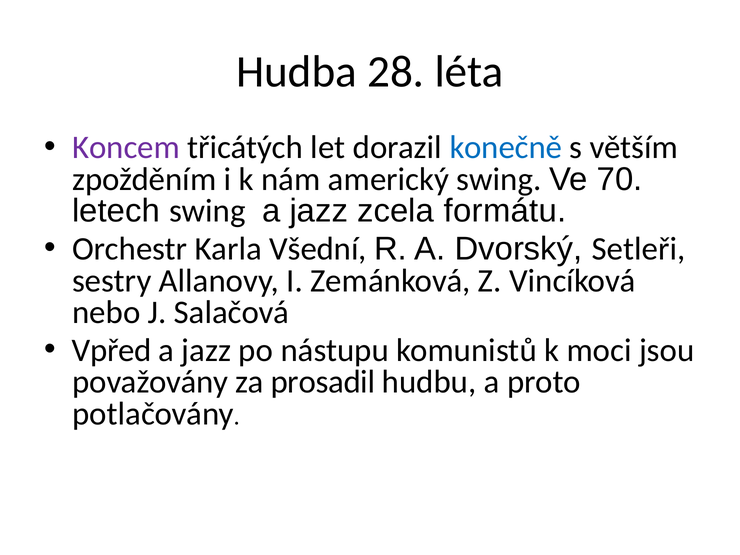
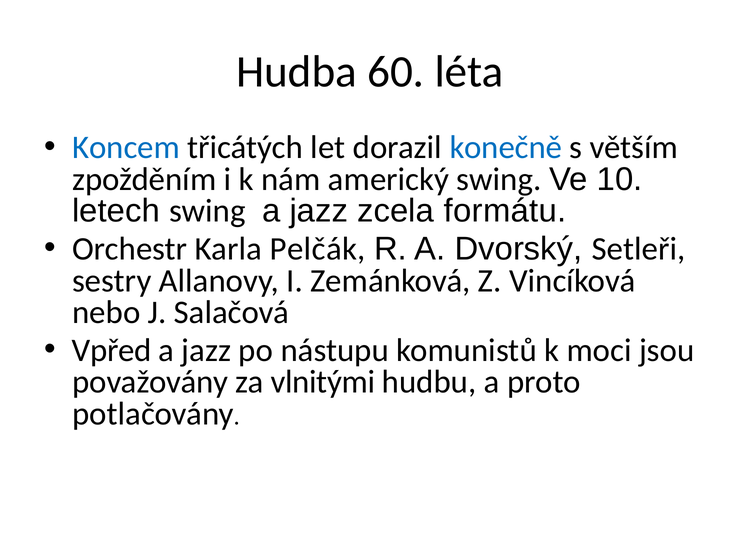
28: 28 -> 60 (396, 72)
Koncem colour: purple -> blue (126, 148)
70: 70 -> 10 (620, 179)
Všední: Všední -> Pelčák (318, 249)
prosadil: prosadil -> vlnitými (323, 382)
